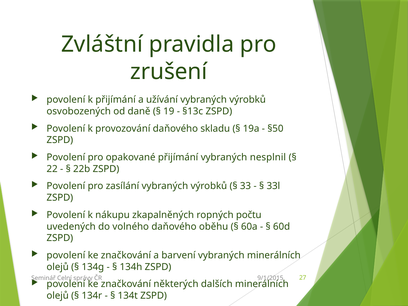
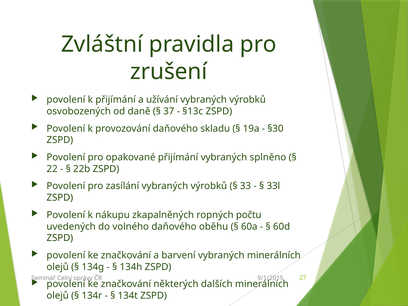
19: 19 -> 37 (169, 111)
§50: §50 -> §30 (275, 129)
nesplnil: nesplnil -> splněno (268, 157)
